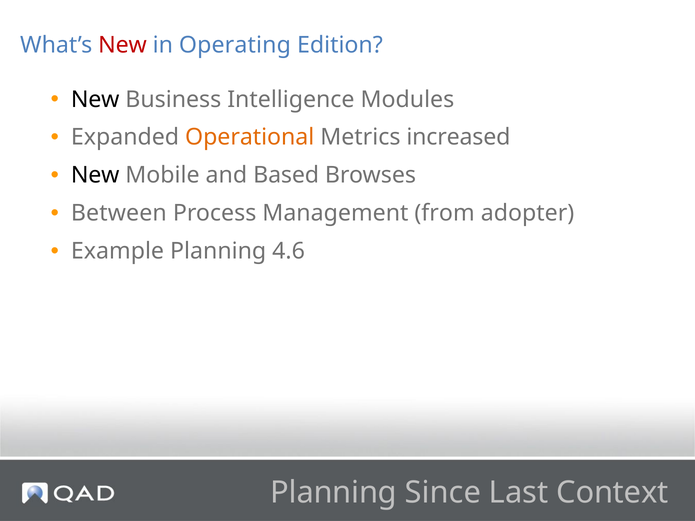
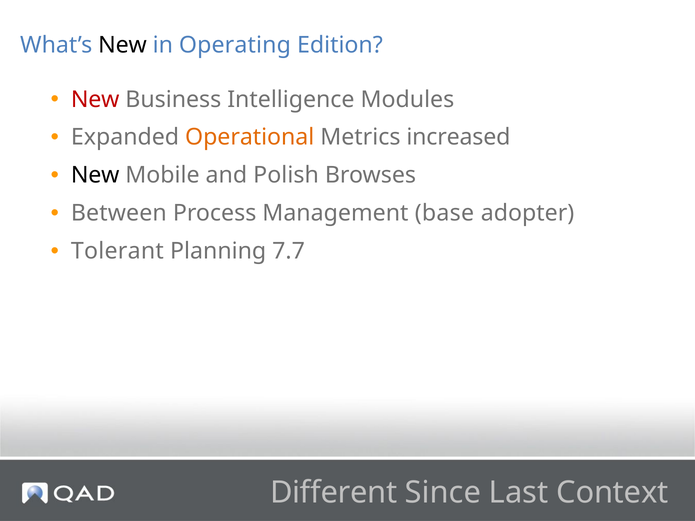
New colour: red -> black (122, 45)
New colour: black -> red (95, 99)
Based: Based -> Polish (286, 175)
from: from -> base (444, 213)
Example: Example -> Tolerant (117, 251)
4.6: 4.6 -> 7.7 (289, 251)
Planning: Planning -> Different (334, 493)
